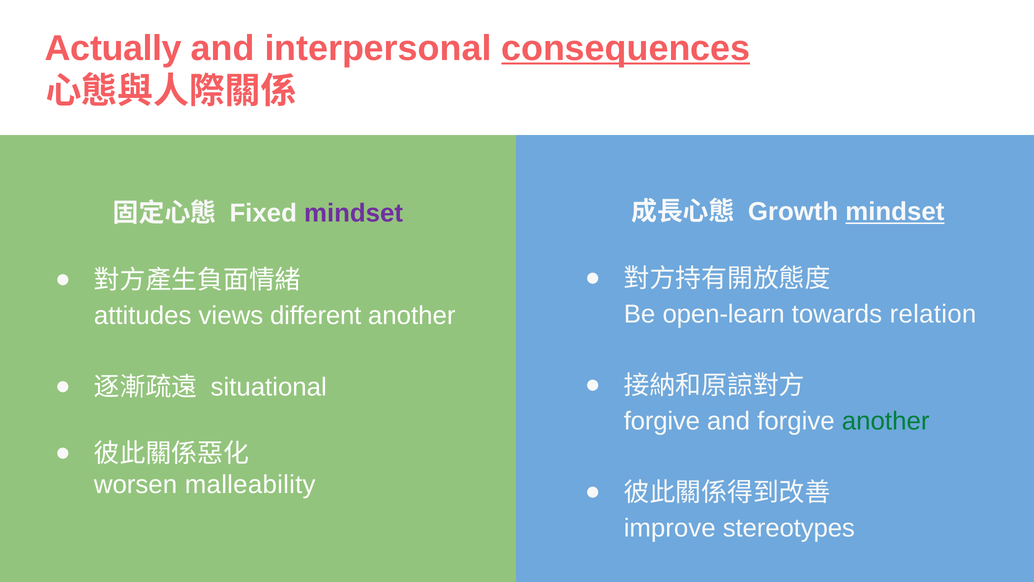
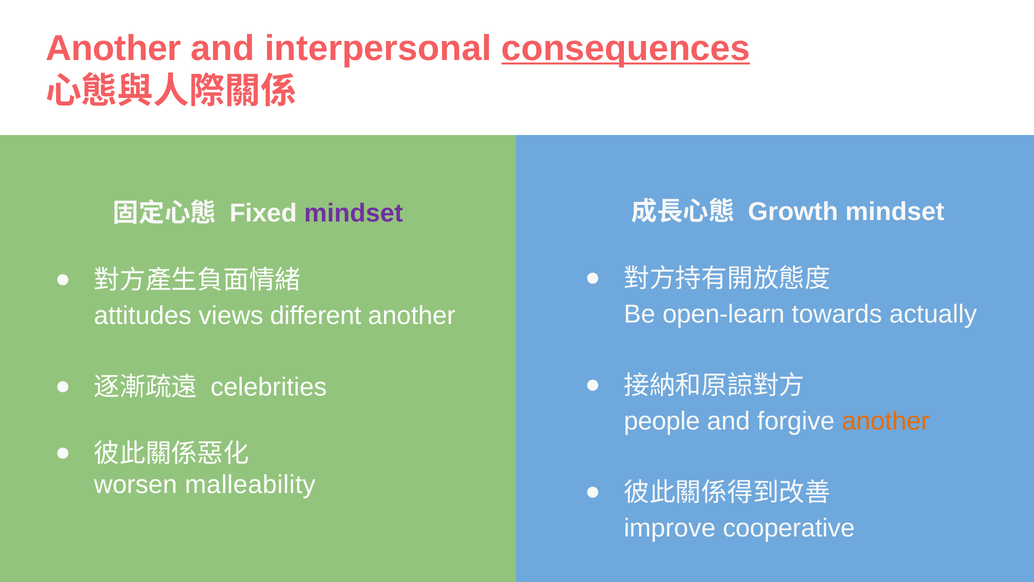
Actually: Actually -> Another (113, 48)
mindset underline: present -> none (895, 212)
relation: relation -> actually (933, 314)
situational: situational -> celebrities (269, 387)
forgive: forgive -> people (662, 421)
another colour: green -> orange (886, 421)
stereotypes: stereotypes -> cooperative (789, 528)
